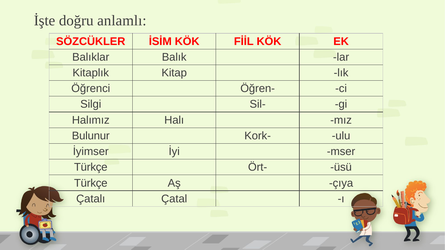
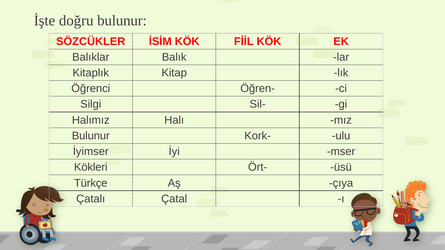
doğru anlamlı: anlamlı -> bulunur (122, 21)
Türkçe: Türkçe -> Kökleri (91, 167)
